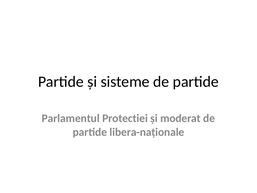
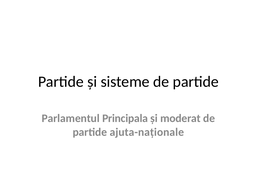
Protectiei: Protectiei -> Principala (125, 118)
libera-naționale: libera-naționale -> ajuta-naționale (147, 132)
